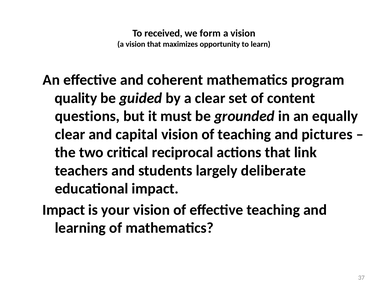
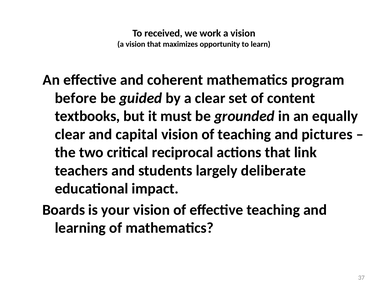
form: form -> work (210, 33)
quality: quality -> before (76, 98)
questions: questions -> textbooks (87, 116)
Impact: Impact -> Boards (64, 210)
